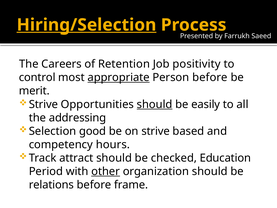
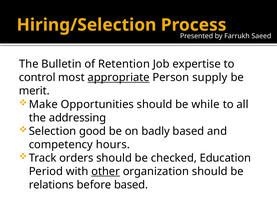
Hiring/Selection underline: present -> none (86, 25)
Careers: Careers -> Bulletin (61, 64)
positivity: positivity -> expertise (197, 64)
Person before: before -> supply (210, 77)
Strive: Strive -> Make (43, 104)
should underline: present -> none (155, 104)
easily: easily -> while (206, 104)
on strive: strive -> badly (156, 131)
attract: attract -> orders (76, 158)
before frame: frame -> based (131, 185)
